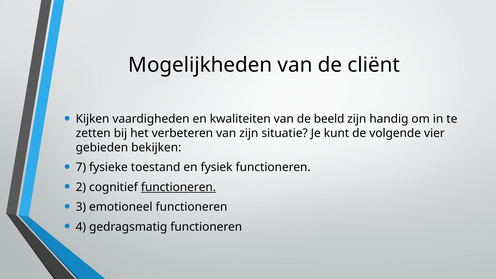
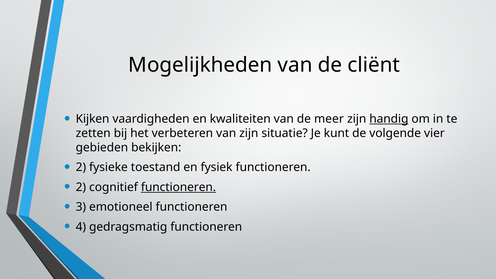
beeld: beeld -> meer (329, 119)
handig underline: none -> present (389, 119)
7: 7 -> 2 (81, 167)
